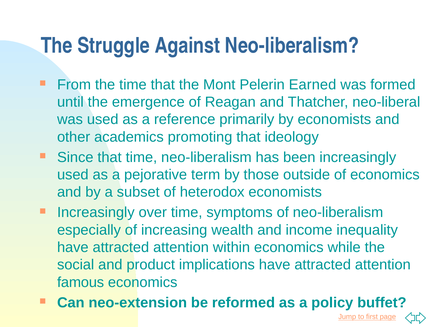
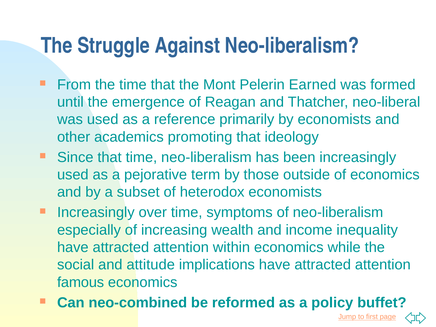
product: product -> attitude (151, 265)
neo-extension: neo-extension -> neo-combined (138, 303)
